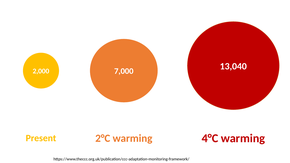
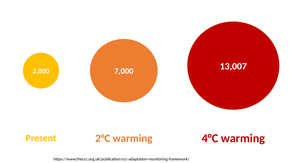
13,040: 13,040 -> 13,007 (233, 66)
